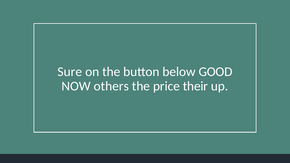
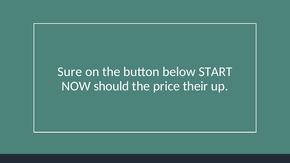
GOOD: GOOD -> START (215, 72)
others: others -> should (111, 86)
